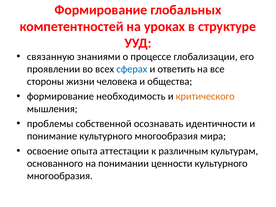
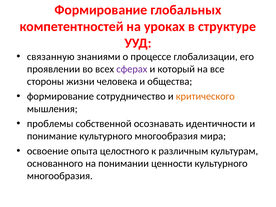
сферах colour: blue -> purple (132, 69)
ответить: ответить -> который (176, 69)
необходимость: необходимость -> сотрудничество (131, 96)
аттестации: аттестации -> целостного (125, 151)
